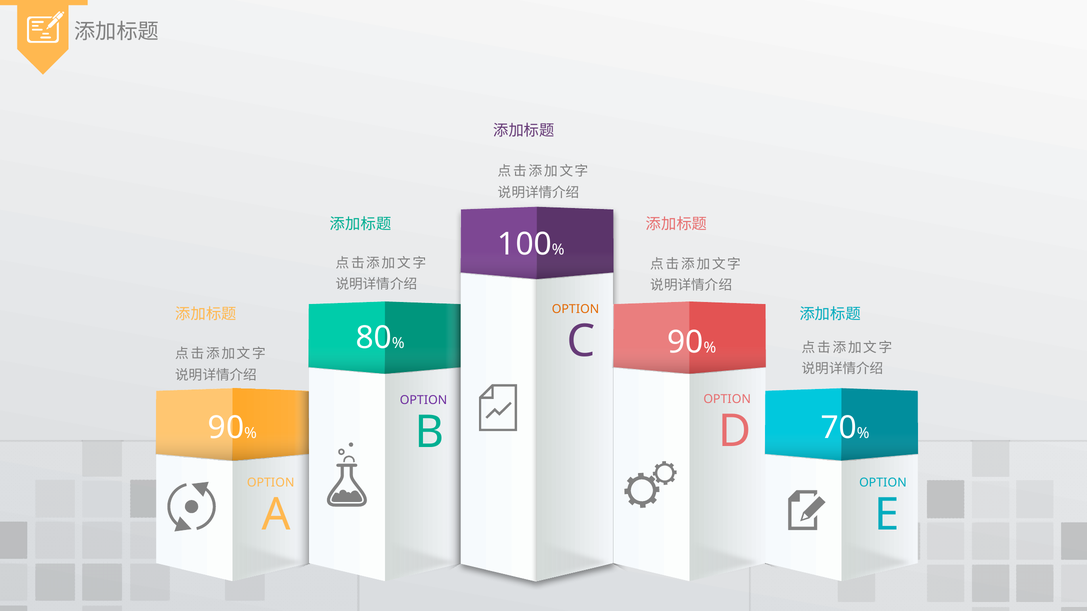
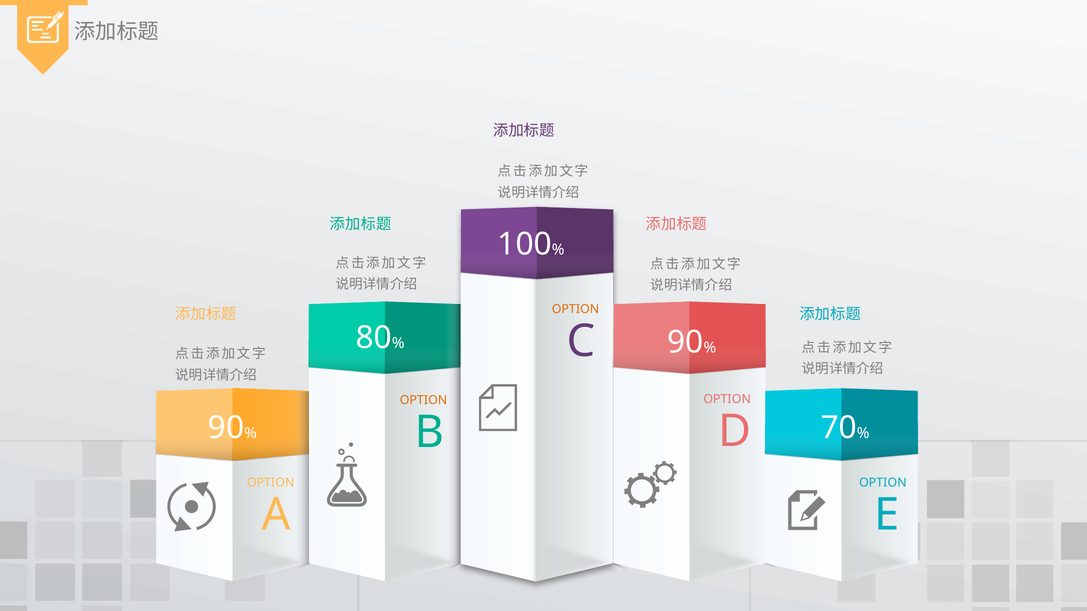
OPTION colour: purple -> orange (423, 400)
